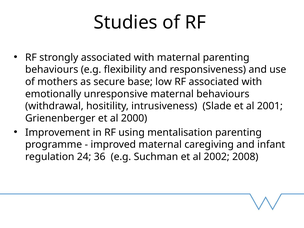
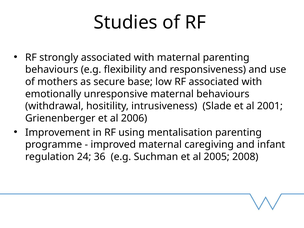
2000: 2000 -> 2006 (134, 118)
2002: 2002 -> 2005 (217, 157)
